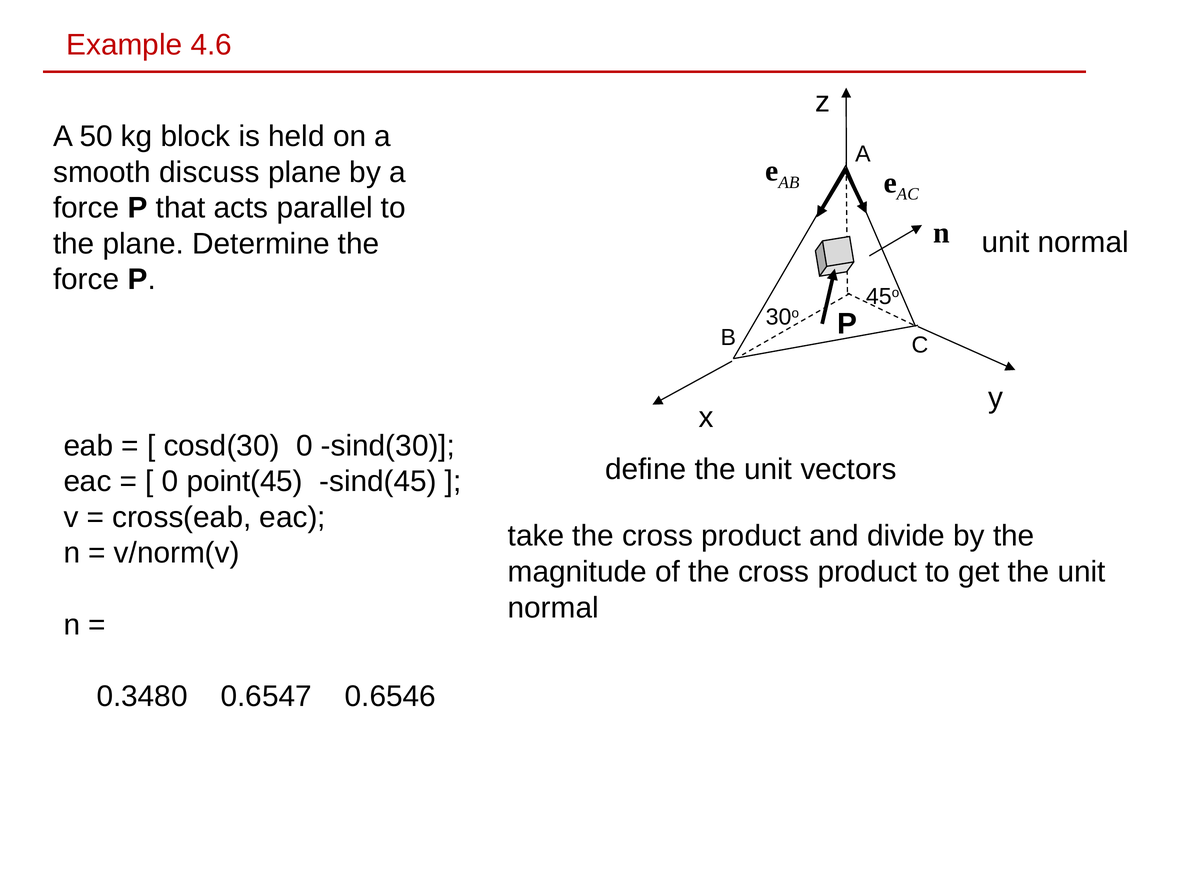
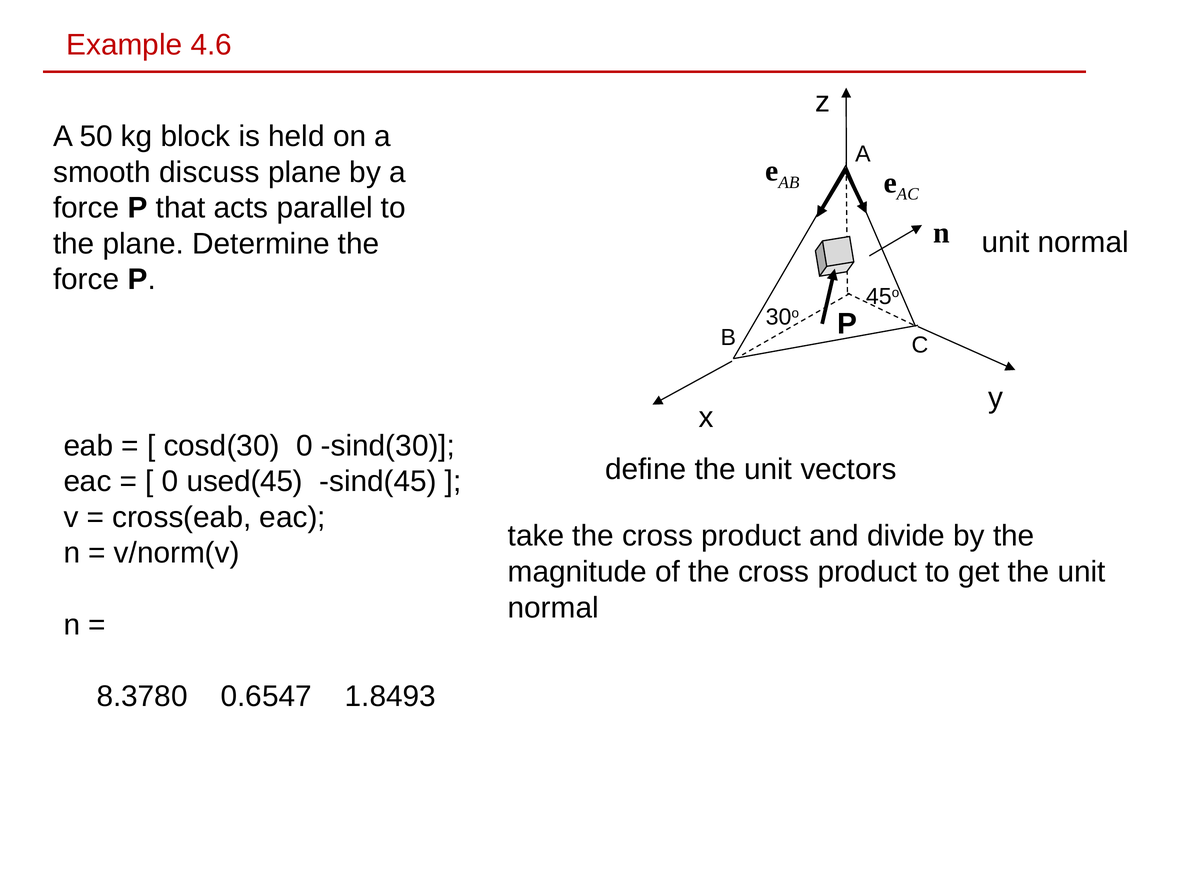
point(45: point(45 -> used(45 (245, 481)
0.3480: 0.3480 -> 8.3780 (142, 696)
0.6546: 0.6546 -> 1.8493 (390, 696)
